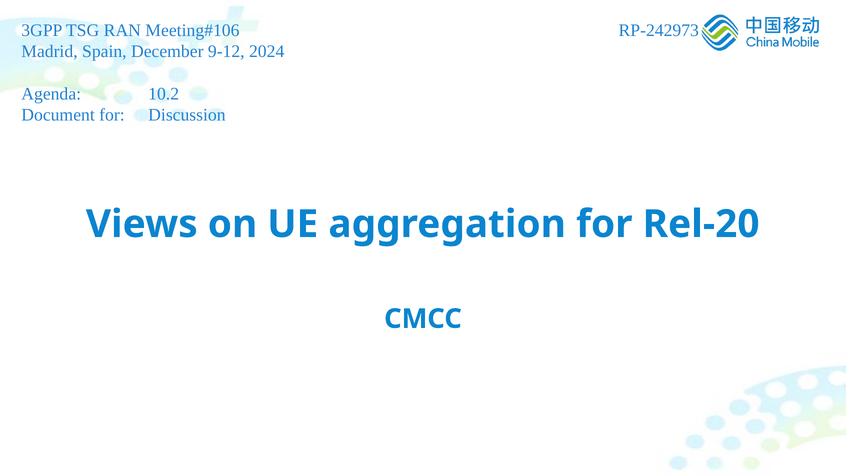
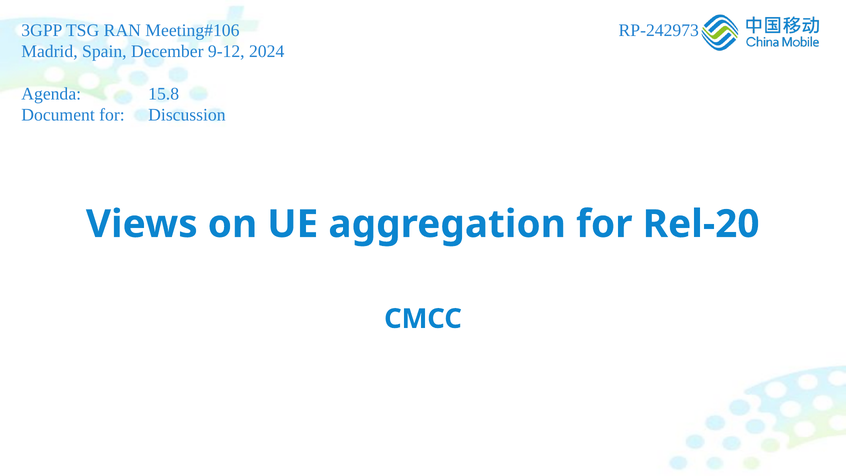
10.2: 10.2 -> 15.8 (164, 94)
